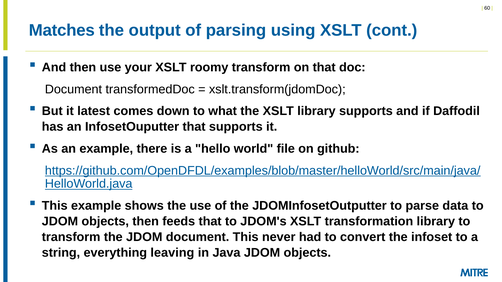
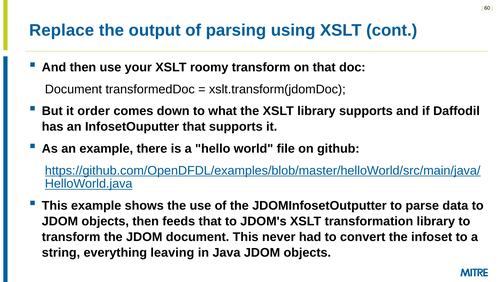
Matches: Matches -> Replace (62, 30)
latest: latest -> order (94, 111)
